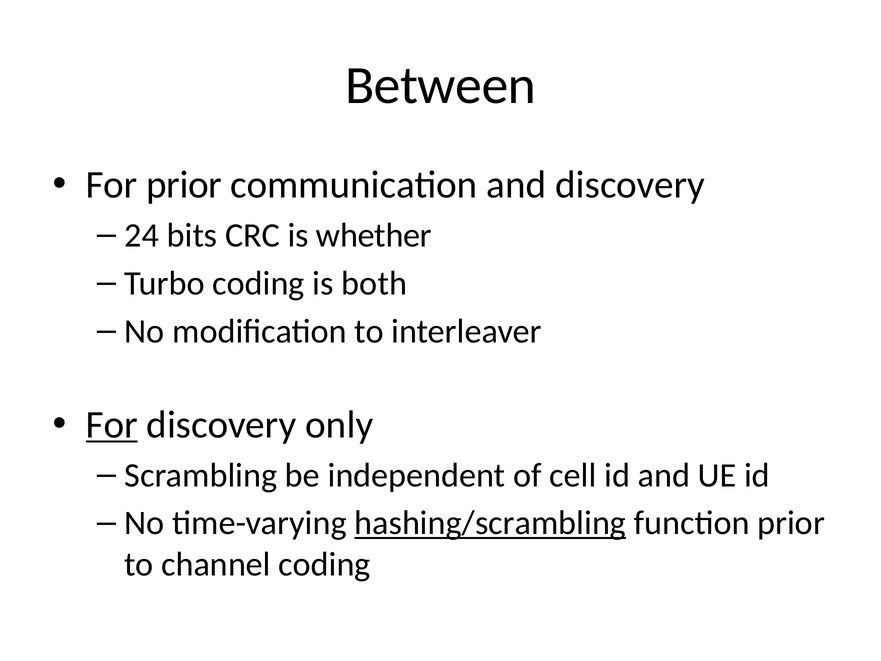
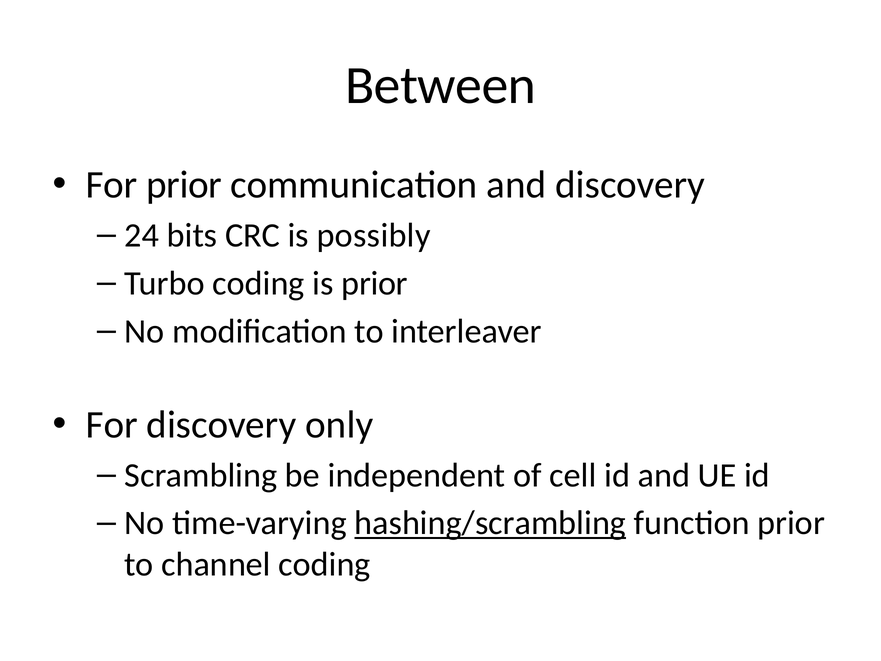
whether: whether -> possibly (374, 235)
is both: both -> prior (375, 283)
For underline: present -> none (112, 425)
